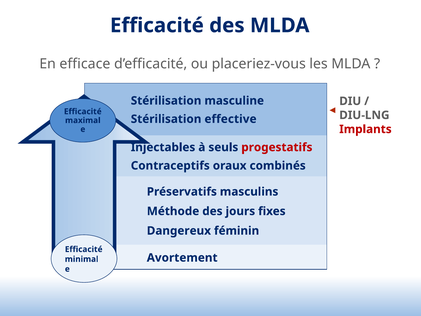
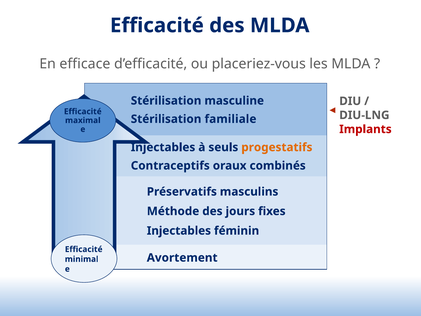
effective: effective -> familiale (230, 119)
progestatifs colour: red -> orange (277, 147)
Dangereux: Dangereux -> Injectables (179, 231)
